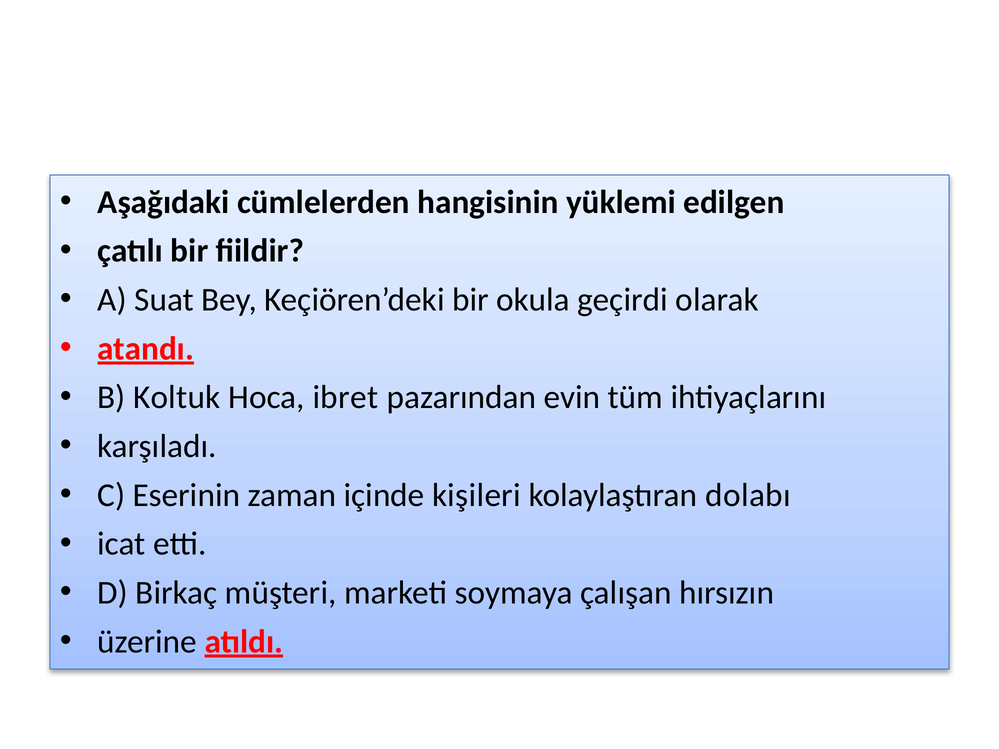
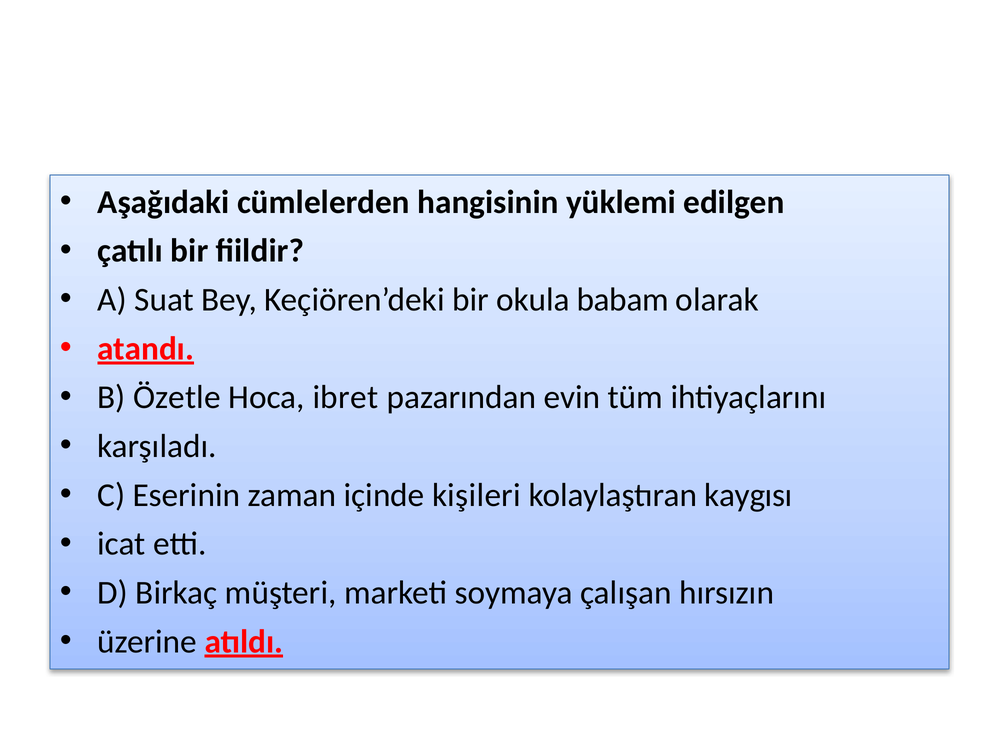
geçirdi: geçirdi -> babam (623, 300)
Koltuk: Koltuk -> Özetle (177, 398)
dolabı: dolabı -> kaygısı (748, 495)
